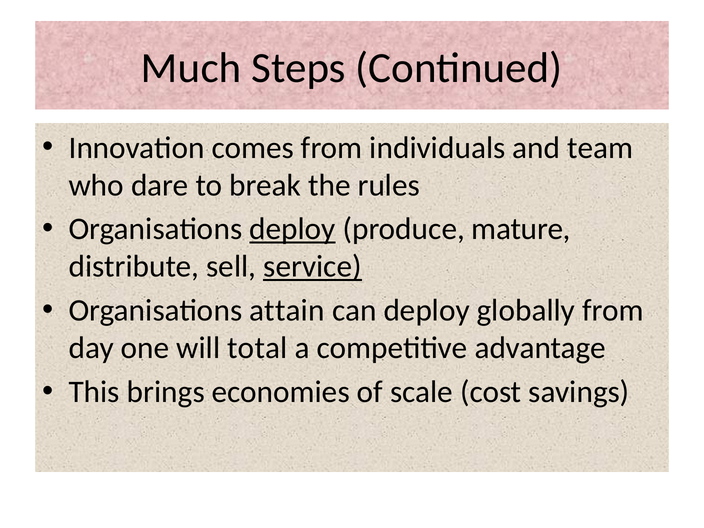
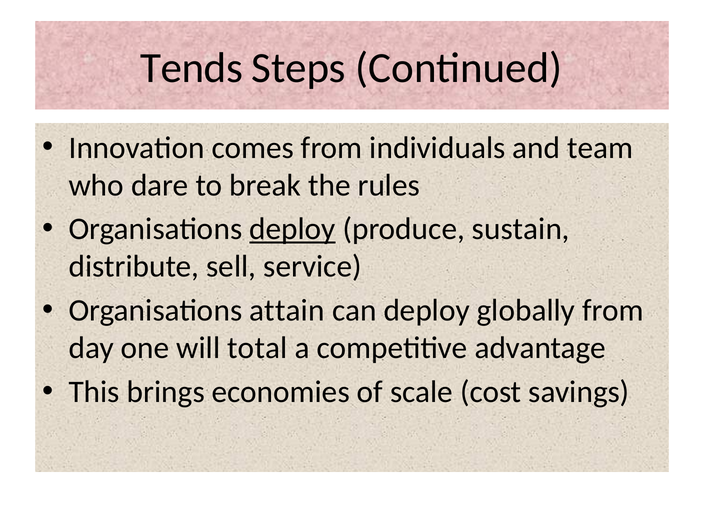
Much: Much -> Tends (192, 68)
mature: mature -> sustain (521, 229)
service underline: present -> none (312, 267)
